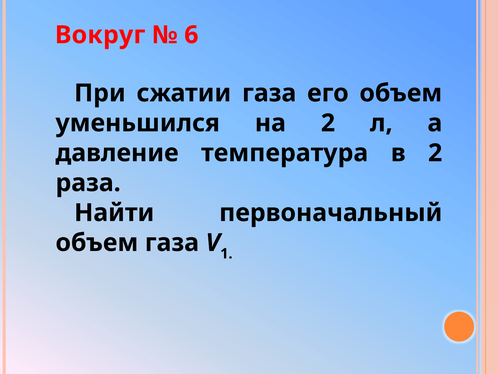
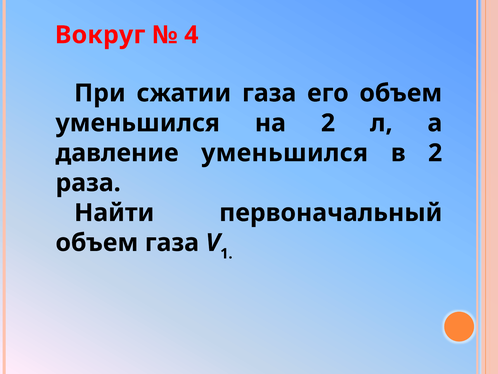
6: 6 -> 4 (191, 35)
давление температура: температура -> уменьшился (285, 153)
